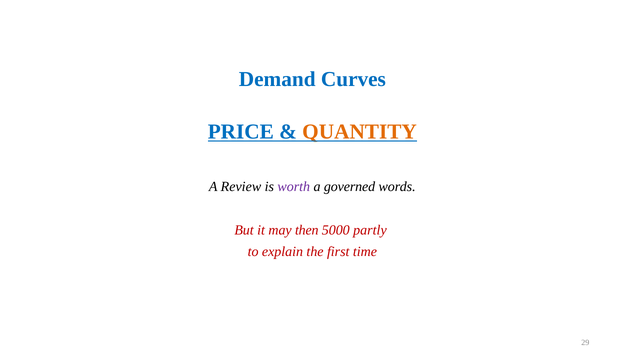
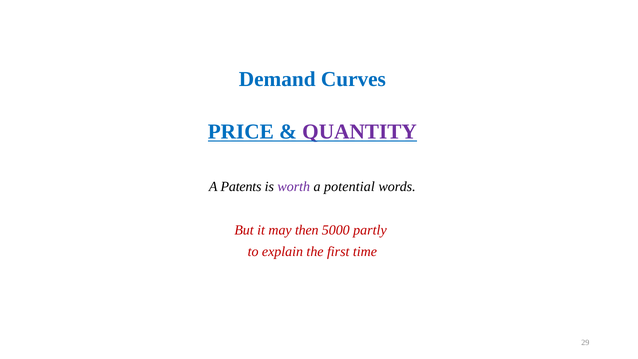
QUANTITY colour: orange -> purple (360, 132)
Review: Review -> Patents (241, 187)
governed: governed -> potential (349, 187)
